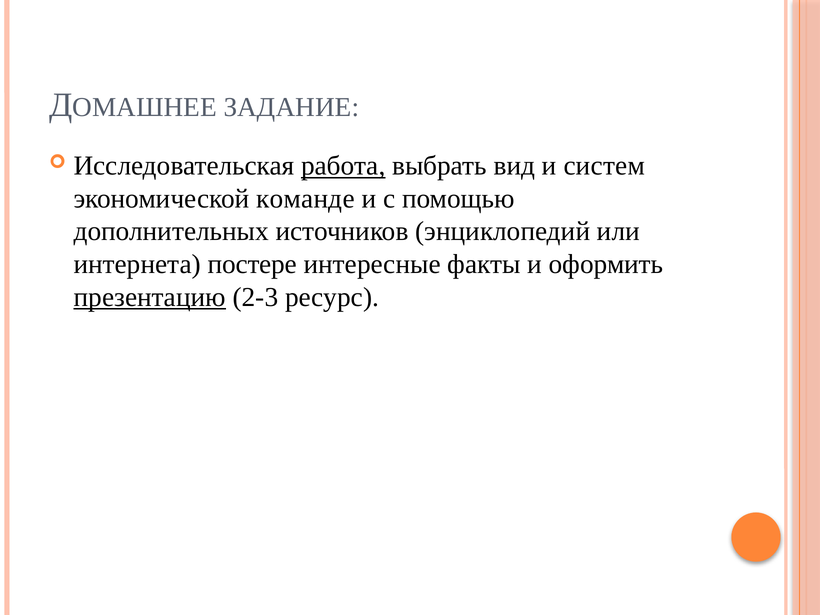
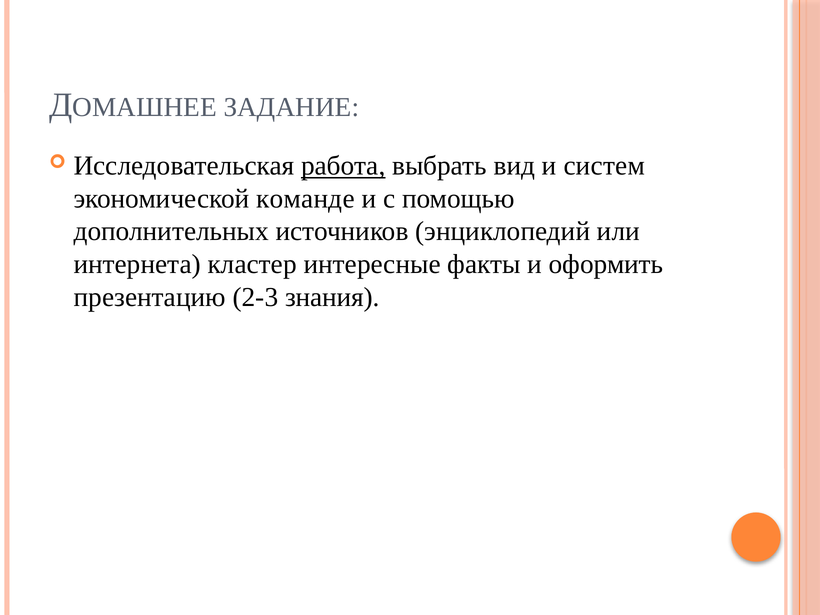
постере: постере -> кластер (252, 264)
презентацию underline: present -> none (150, 297)
ресурс: ресурс -> знания (332, 297)
